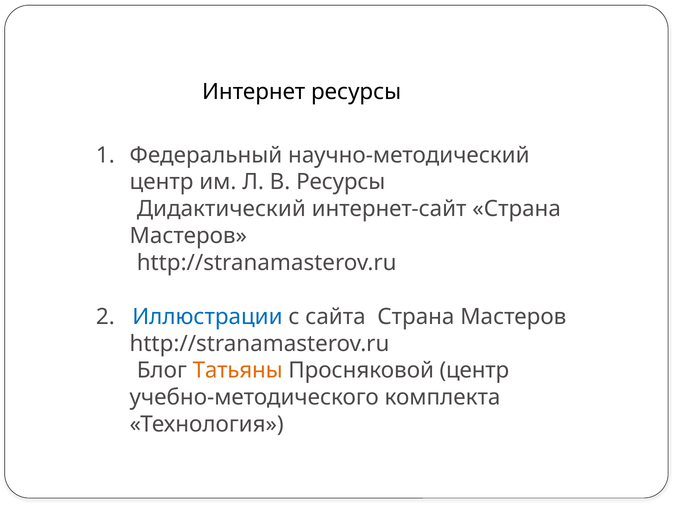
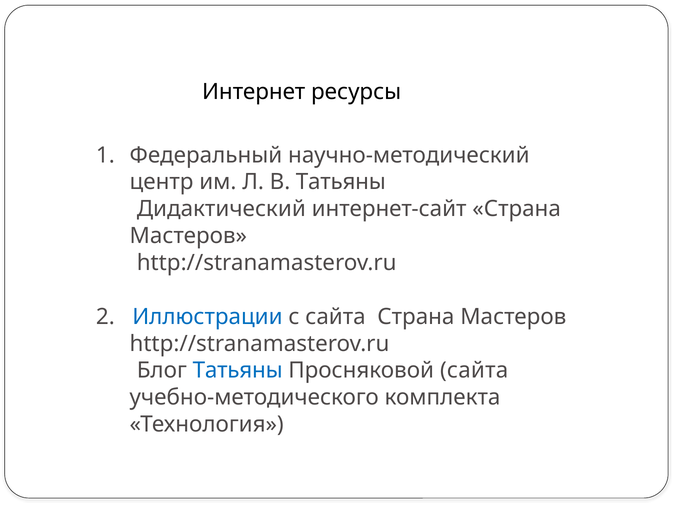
В Ресурсы: Ресурсы -> Татьяны (341, 182)
Татьяны colour: orange -> blue (238, 370)
Просняковой центр: центр -> сайта (474, 370)
